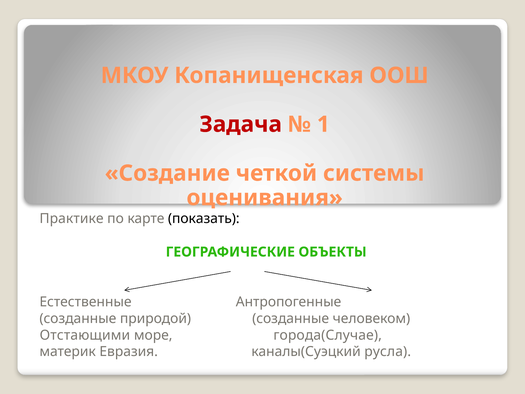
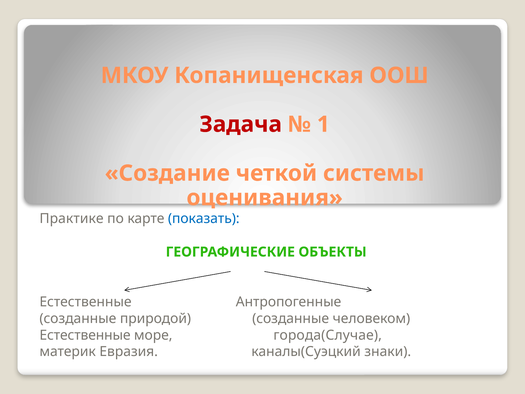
показать colour: black -> blue (204, 219)
Отстающими: Отстающими -> Естественные (85, 335)
русла: русла -> знаки (388, 351)
